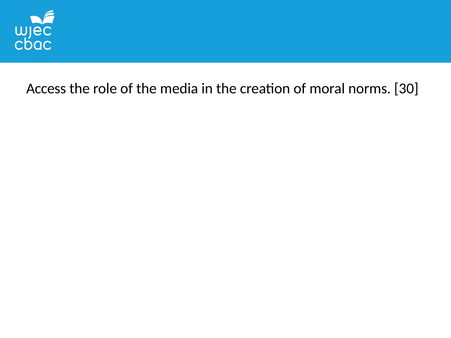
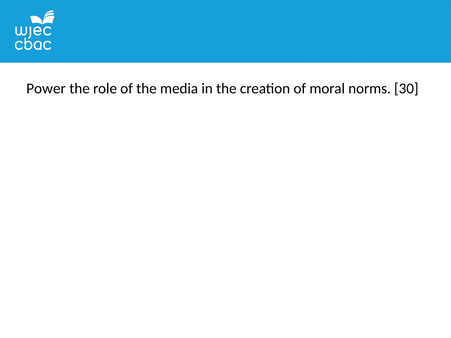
Access: Access -> Power (46, 89)
